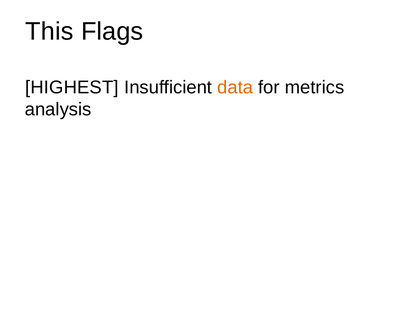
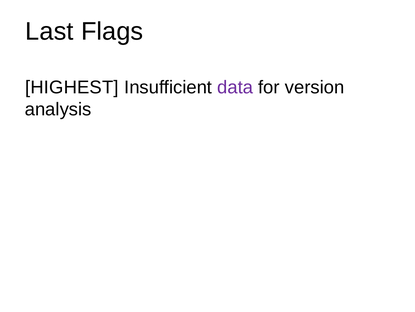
This: This -> Last (49, 31)
data colour: orange -> purple (235, 87)
metrics: metrics -> version (315, 87)
